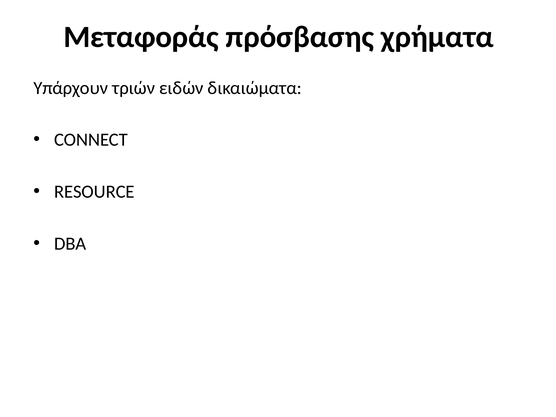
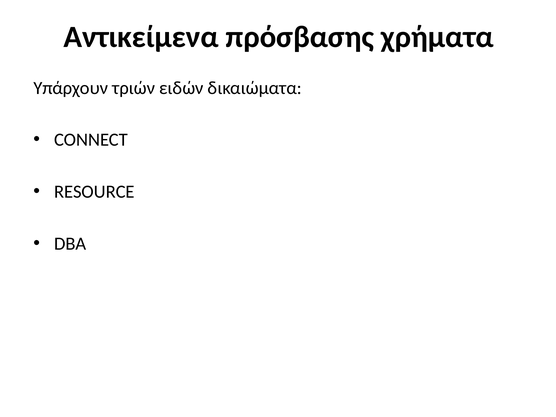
Μεταφοράς: Μεταφοράς -> Αντικείμενα (141, 37)
